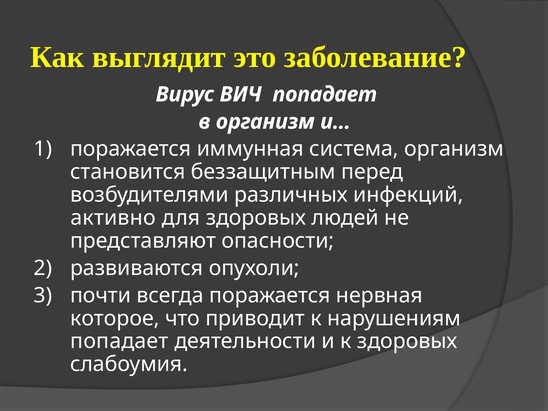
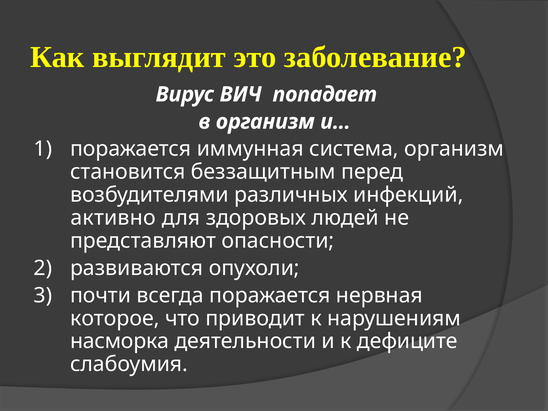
попадает: попадает -> насморка (120, 341)
к здоровых: здоровых -> дефиците (407, 341)
